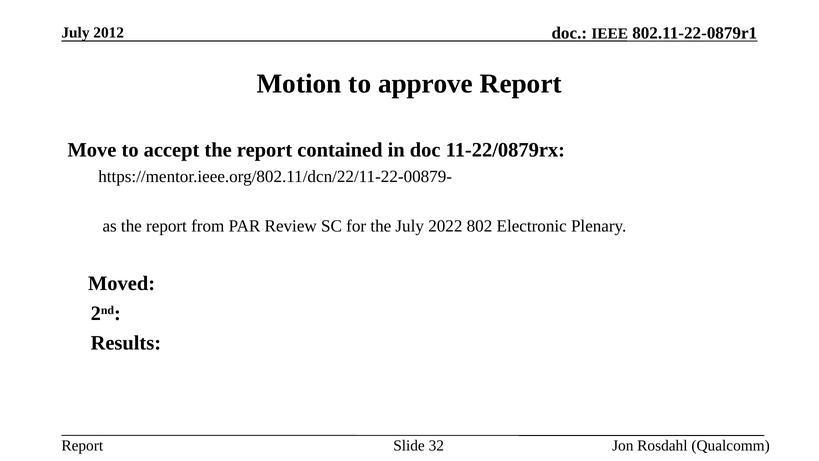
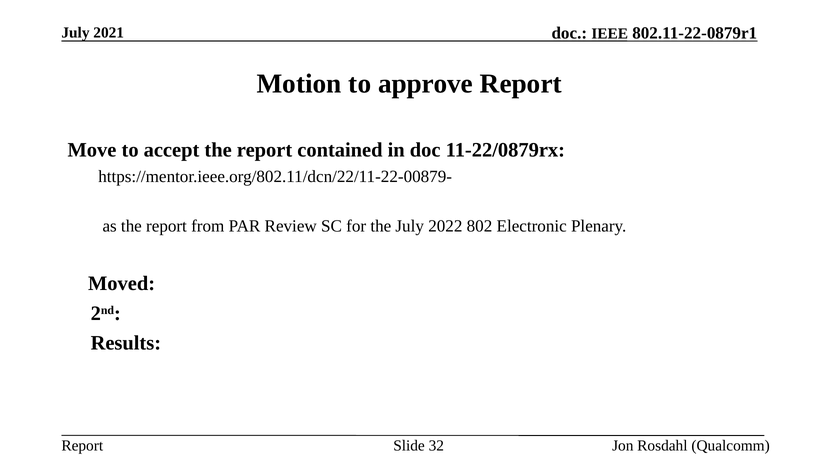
2012: 2012 -> 2021 (109, 33)
